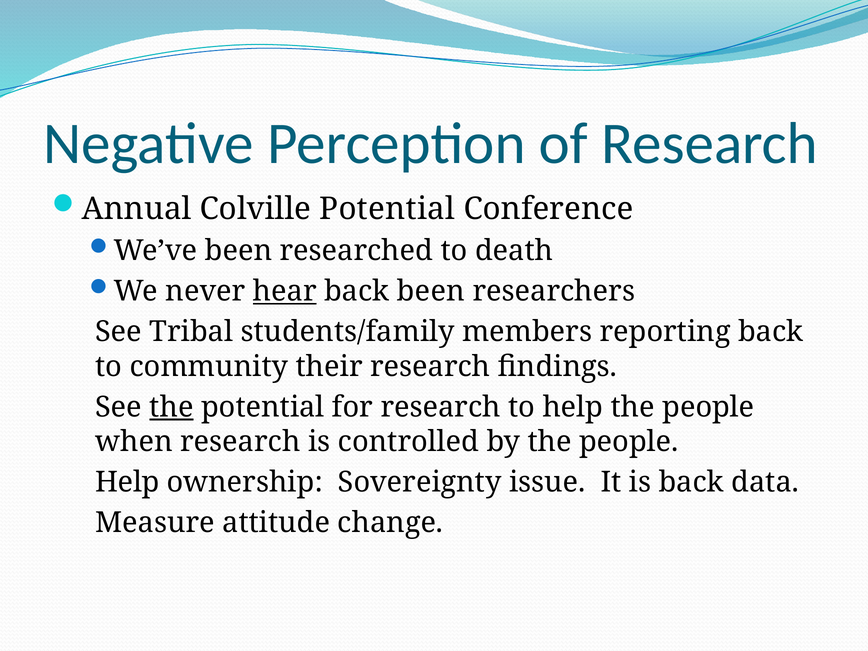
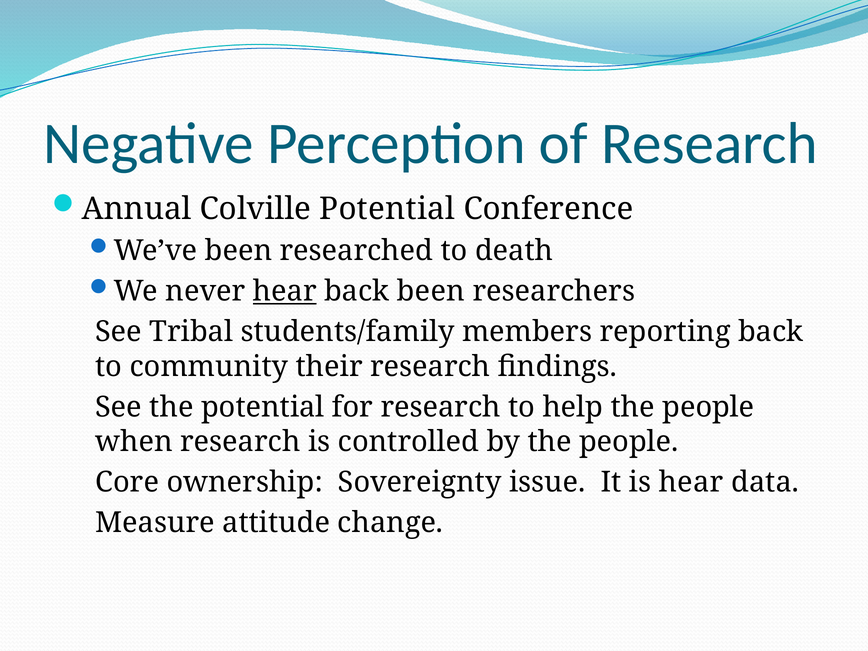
the underline: present -> none (172, 407)
Help: Help -> Core (127, 482)
is back: back -> hear (691, 482)
